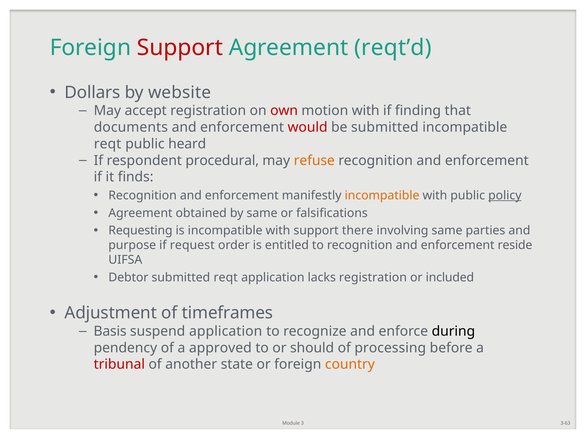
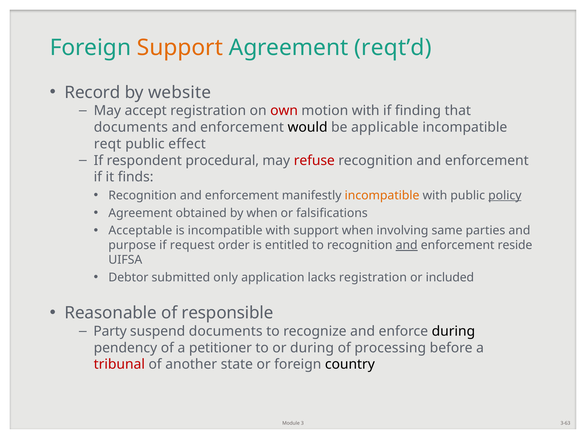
Support colour: red -> orange (180, 48)
Dollars: Dollars -> Record (92, 93)
would colour: red -> black (308, 127)
be submitted: submitted -> applicable (385, 127)
heard: heard -> effect (187, 144)
refuse colour: orange -> red (314, 161)
by same: same -> when (262, 213)
Requesting: Requesting -> Acceptable (140, 231)
support there: there -> when (358, 231)
and underline: none -> present (407, 246)
submitted reqt: reqt -> only (226, 278)
Adjustment: Adjustment -> Reasonable (111, 313)
timeframes: timeframes -> responsible (227, 313)
Basis: Basis -> Party (110, 332)
suspend application: application -> documents (226, 332)
approved: approved -> petitioner (220, 348)
or should: should -> during (312, 348)
country colour: orange -> black (350, 365)
